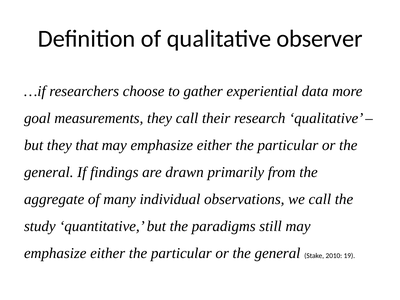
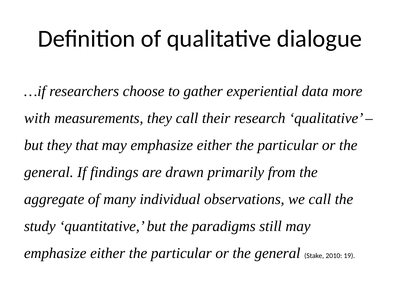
observer: observer -> dialogue (319, 39)
goal: goal -> with (37, 118)
